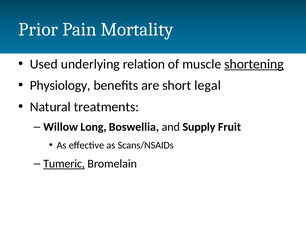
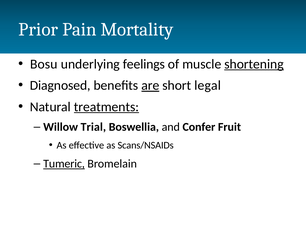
Used: Used -> Bosu (44, 64)
relation: relation -> feelings (144, 64)
Physiology: Physiology -> Diagnosed (60, 86)
are underline: none -> present (150, 86)
treatments underline: none -> present (106, 107)
Long: Long -> Trial (93, 127)
Supply: Supply -> Confer (199, 127)
